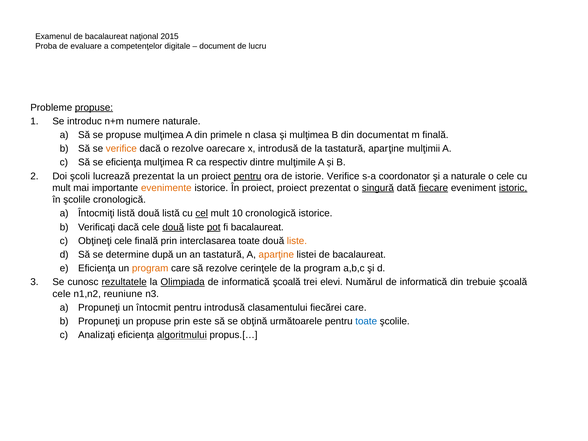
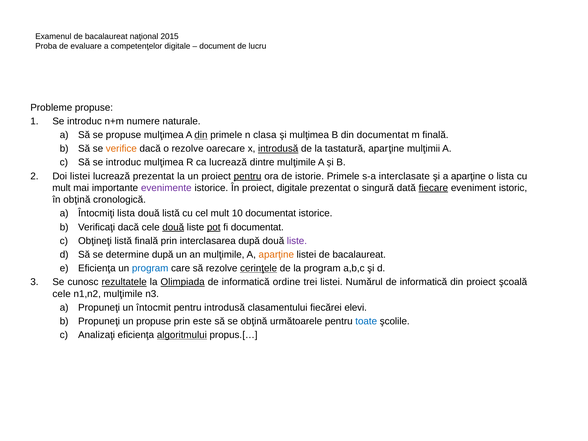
propuse underline: present -> none (94, 107)
din underline: none -> present (201, 135)
introdusă underline: none -> present (278, 149)
Să se eficienţa: eficienţa -> introduc (123, 162)
ca respectiv: respectiv -> lucrează (228, 162)
Doi şcoli: şcoli -> listei (80, 176)
istorie Verifice: Verifice -> Primele (343, 176)
coordonator: coordonator -> interclasate (404, 176)
şi a naturale: naturale -> aparţine (468, 176)
o cele: cele -> lista (505, 176)
evenimente colour: orange -> purple (166, 188)
proiect proiect: proiect -> digitale (292, 188)
singură underline: present -> none (378, 188)
istoric underline: present -> none (513, 188)
în şcolile: şcolile -> obţină (77, 200)
Întocmiţi listă: listă -> lista (126, 213)
cel underline: present -> none (202, 213)
10 cronologică: cronologică -> documentat (271, 213)
fi bacalaureat: bacalaureat -> documentat (257, 227)
Obţineţi cele: cele -> listă (123, 241)
interclasarea toate: toate -> după (249, 241)
liste colour: orange -> purple (297, 241)
an tastatură: tastatură -> mulţimile (224, 255)
program colour: orange -> blue (150, 268)
cerinţele underline: none -> present (259, 268)
informatică şcoală: şcoală -> ordine (287, 282)
trei elevi: elevi -> listei (331, 282)
din trebuie: trebuie -> proiect (481, 282)
n1,n2 reuniune: reuniune -> mulţimile (123, 294)
fiecărei care: care -> elevi (356, 308)
